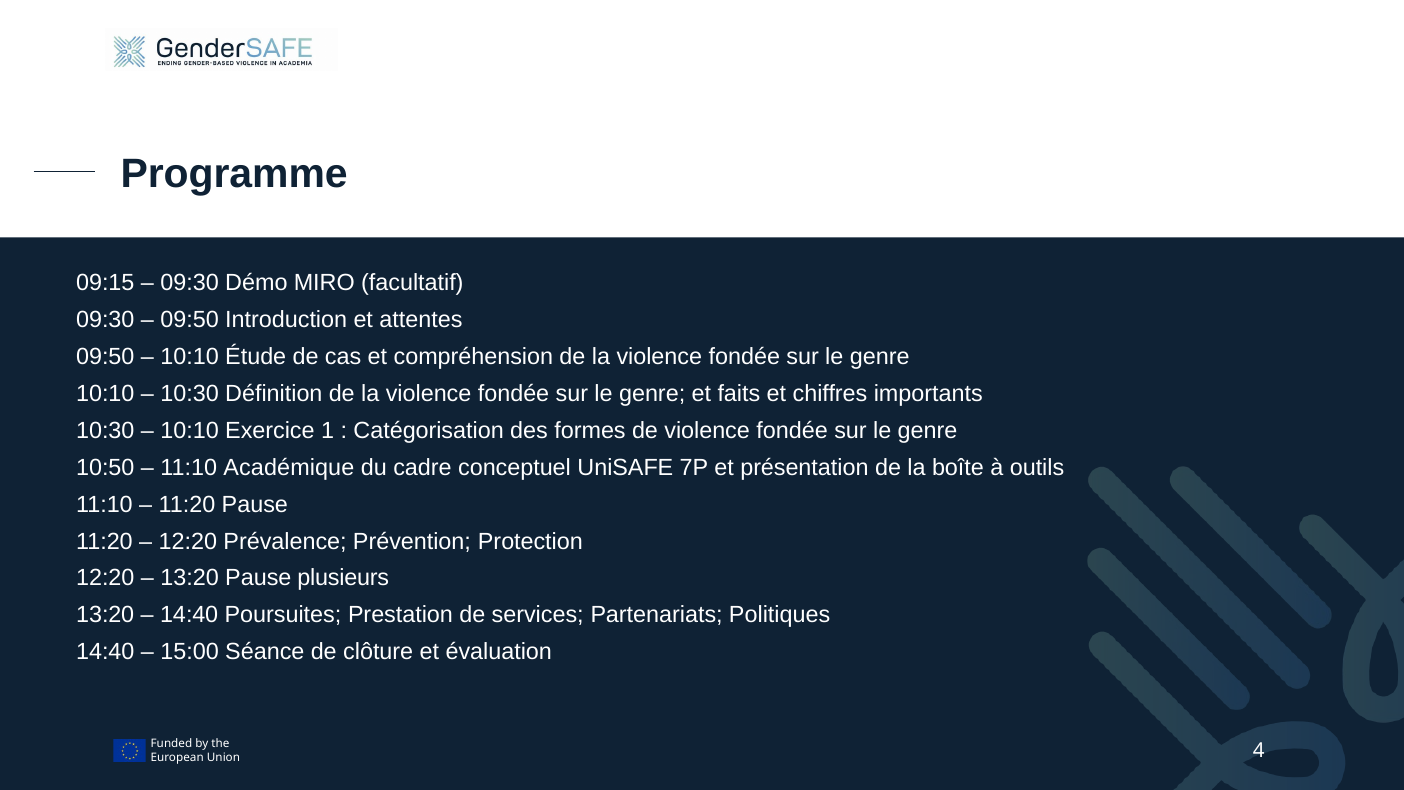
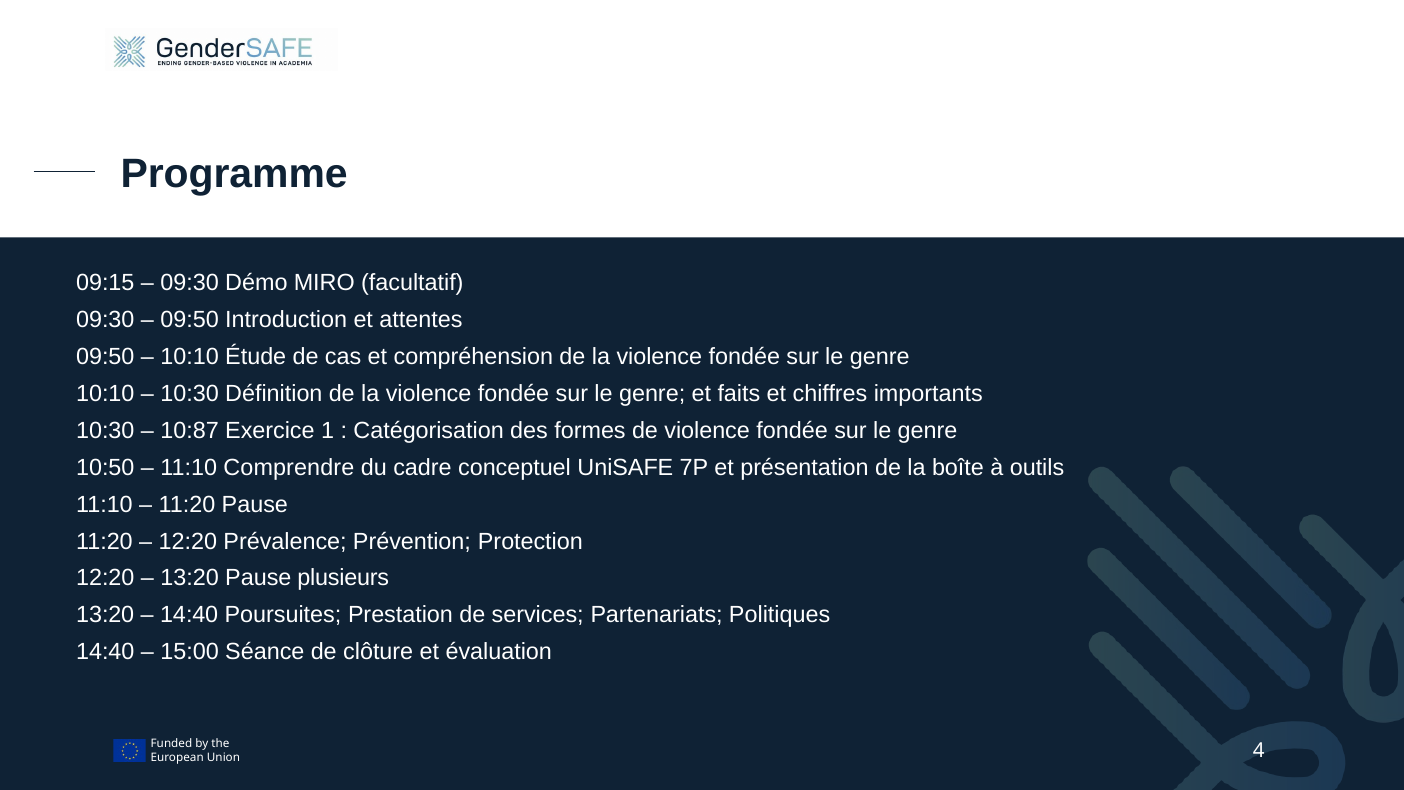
10:10: 10:10 -> 10:87 (190, 431)
Académique: Académique -> Comprendre (289, 467)
